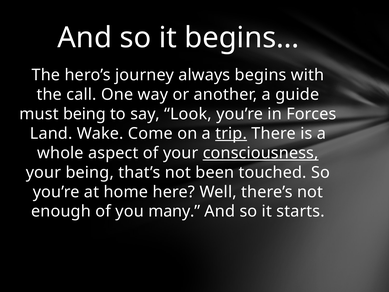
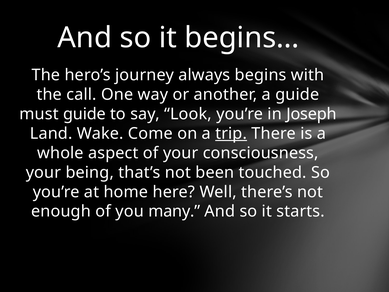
must being: being -> guide (84, 114)
Forces: Forces -> Joseph (311, 114)
consciousness underline: present -> none (261, 153)
